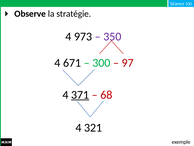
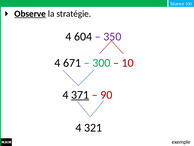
Observe underline: none -> present (30, 14)
973: 973 -> 604 (83, 36)
97: 97 -> 10 (128, 63)
68: 68 -> 90 (106, 95)
